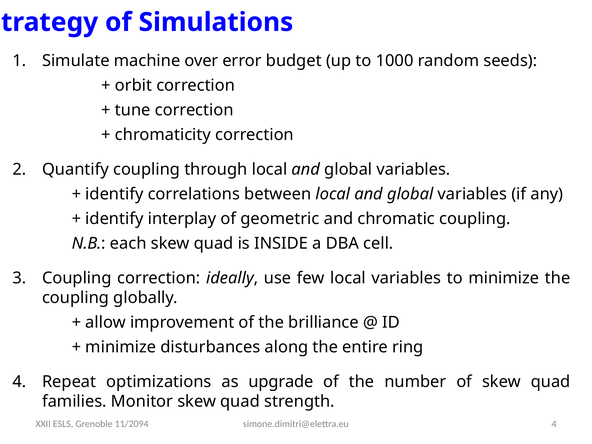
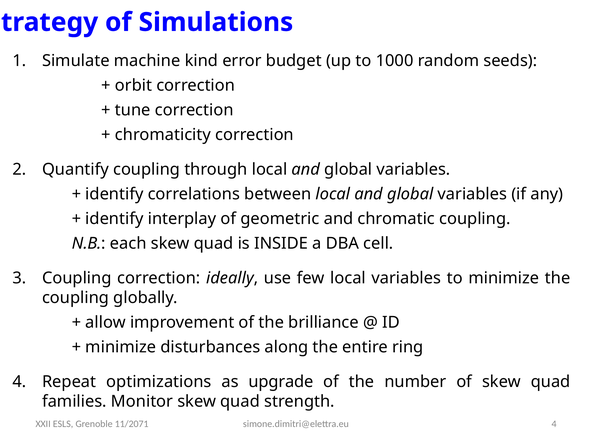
over: over -> kind (201, 61)
11/2094: 11/2094 -> 11/2071 (132, 424)
